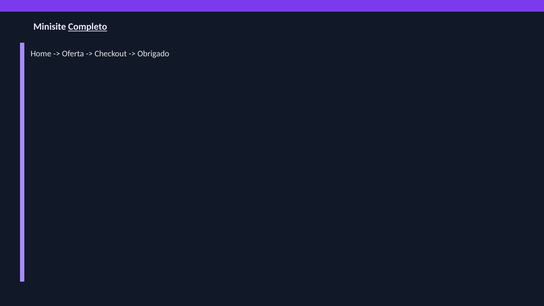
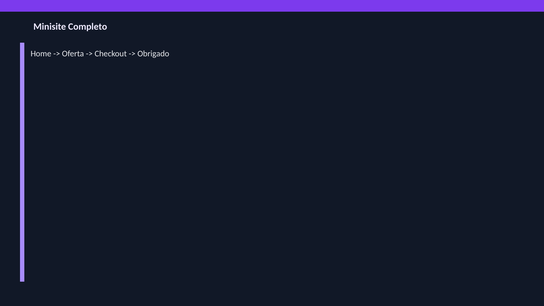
Completo underline: present -> none (88, 27)
